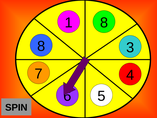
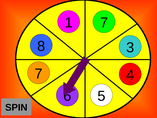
1 8: 8 -> 7 (104, 23)
